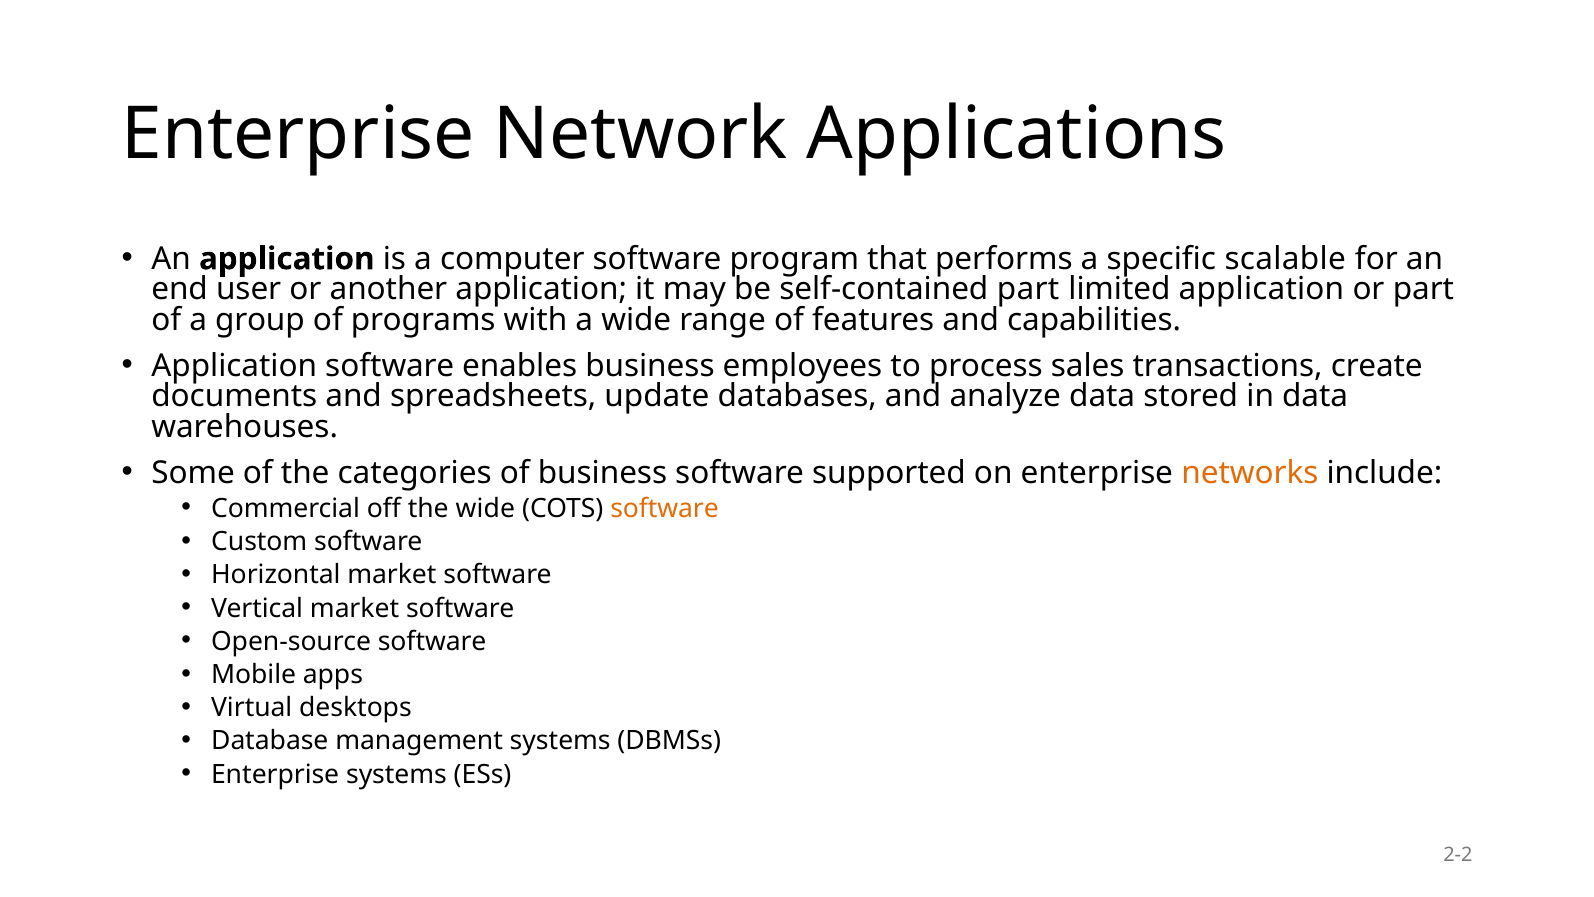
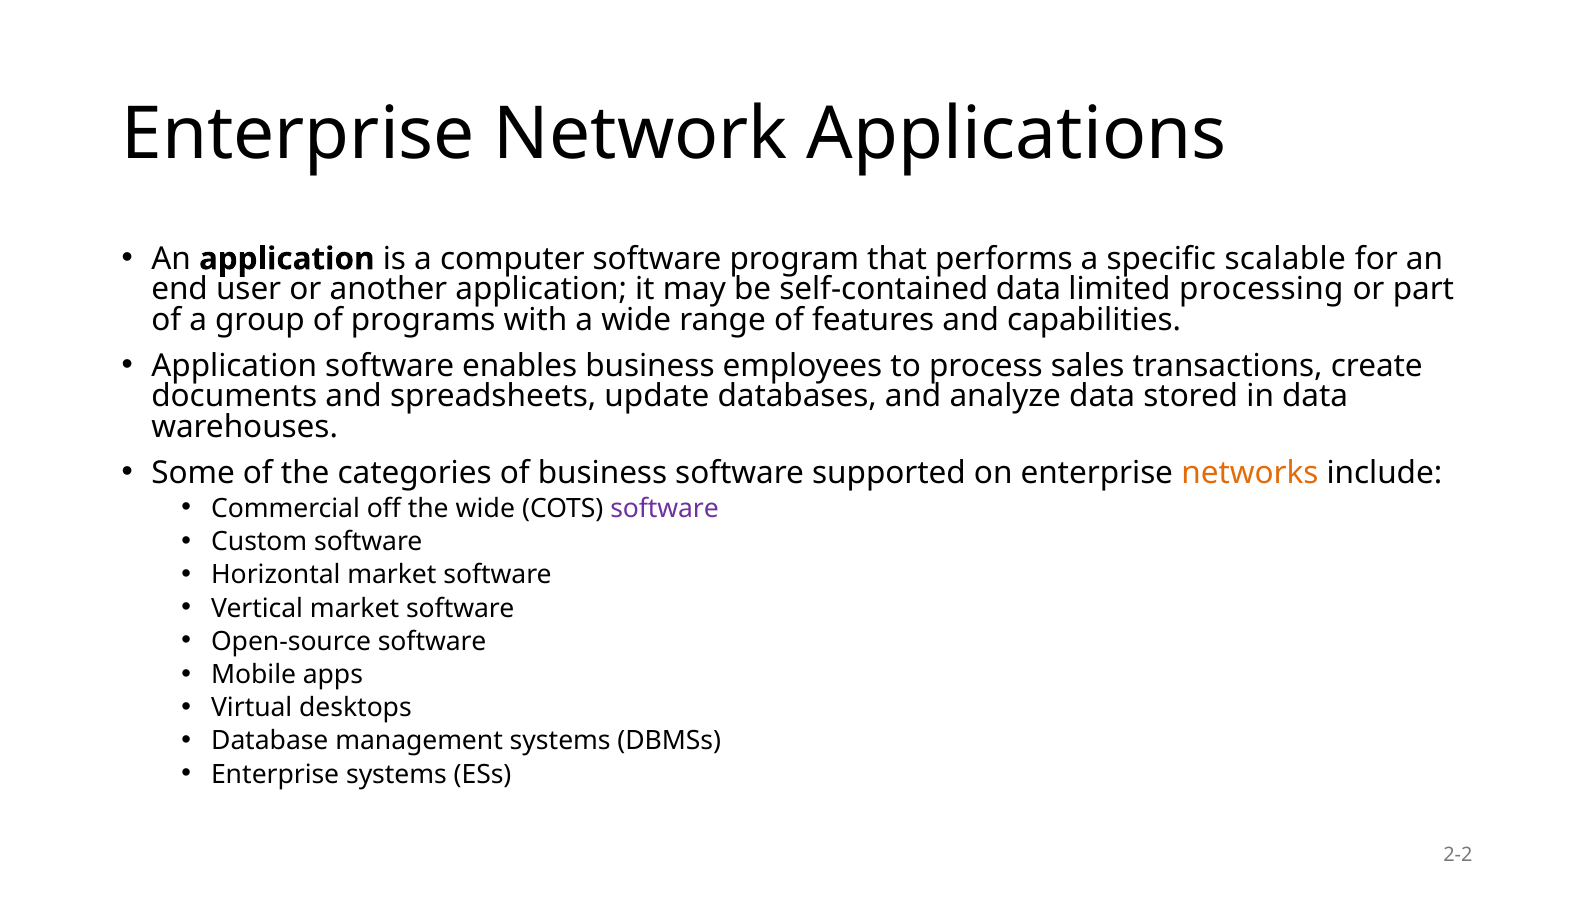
self-contained part: part -> data (1028, 289)
limited application: application -> processing (1261, 289)
software colour: orange -> purple (665, 508)
